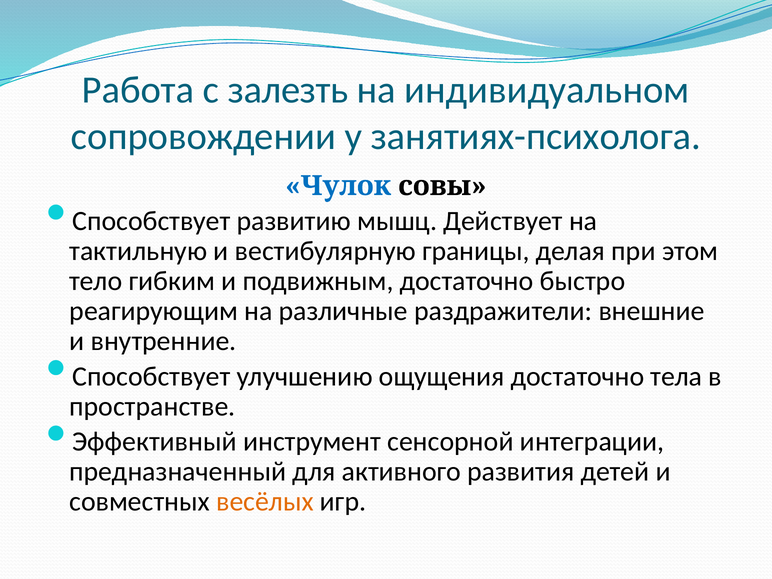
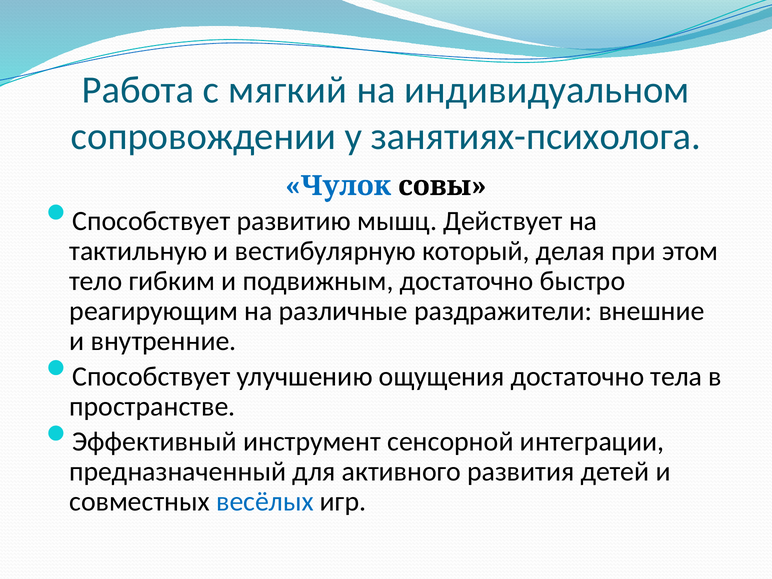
залезть: залезть -> мягкий (288, 90)
границы: границы -> который (476, 251)
весёлых colour: orange -> blue (265, 502)
